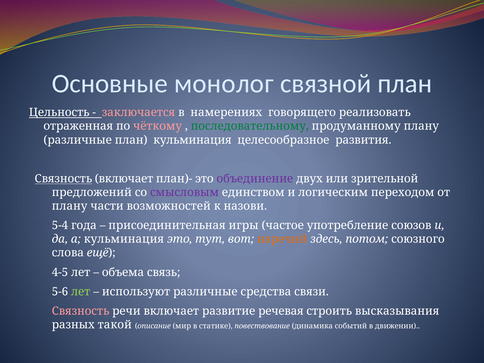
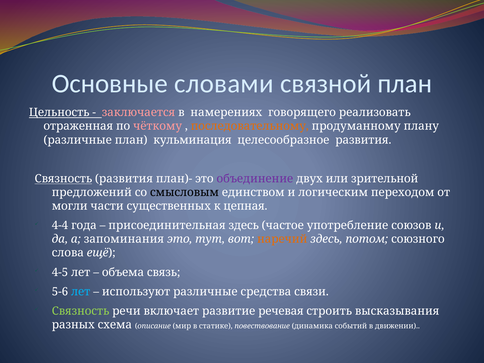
монолог: монолог -> словами (224, 84)
последовательному colour: green -> orange (250, 126)
Связность включает: включает -> развития (124, 179)
смысловым colour: purple -> black (184, 192)
плану: плану -> могли (70, 206)
возможностей: возможностей -> существенных (169, 206)
назови: назови -> цепная (245, 206)
5-4: 5-4 -> 4-4 (60, 225)
присоединительная игры: игры -> здесь (244, 225)
а кульминация: кульминация -> запоминания (124, 239)
лет colour: light green -> light blue (81, 292)
Связность colour: pink -> light green (81, 311)
такой: такой -> схема (115, 325)
